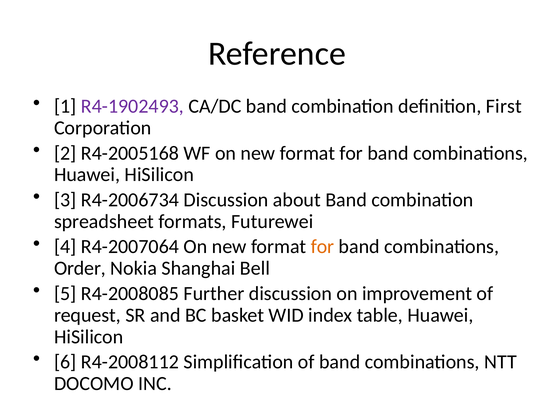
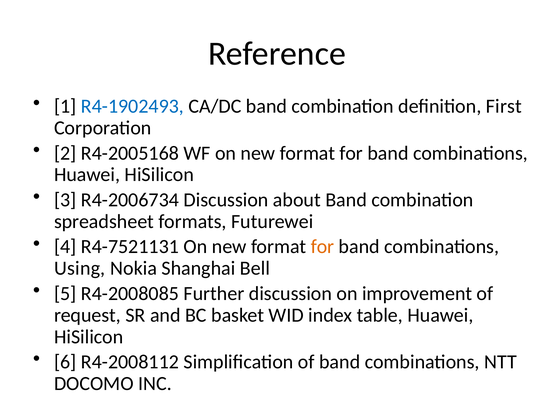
R4-1902493 colour: purple -> blue (132, 106)
R4-2007064: R4-2007064 -> R4-7521131 (130, 246)
Order: Order -> Using (80, 268)
